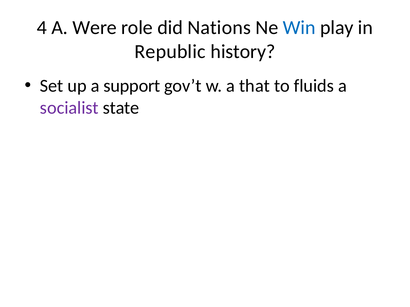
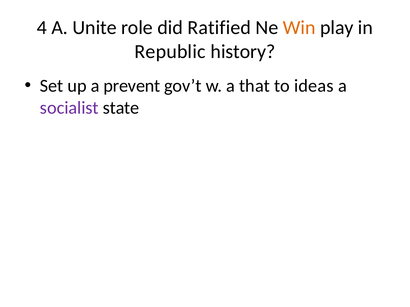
Were: Were -> Unite (95, 28)
Nations: Nations -> Ratified (219, 28)
Win colour: blue -> orange (299, 28)
support: support -> prevent (132, 86)
fluids: fluids -> ideas (314, 86)
